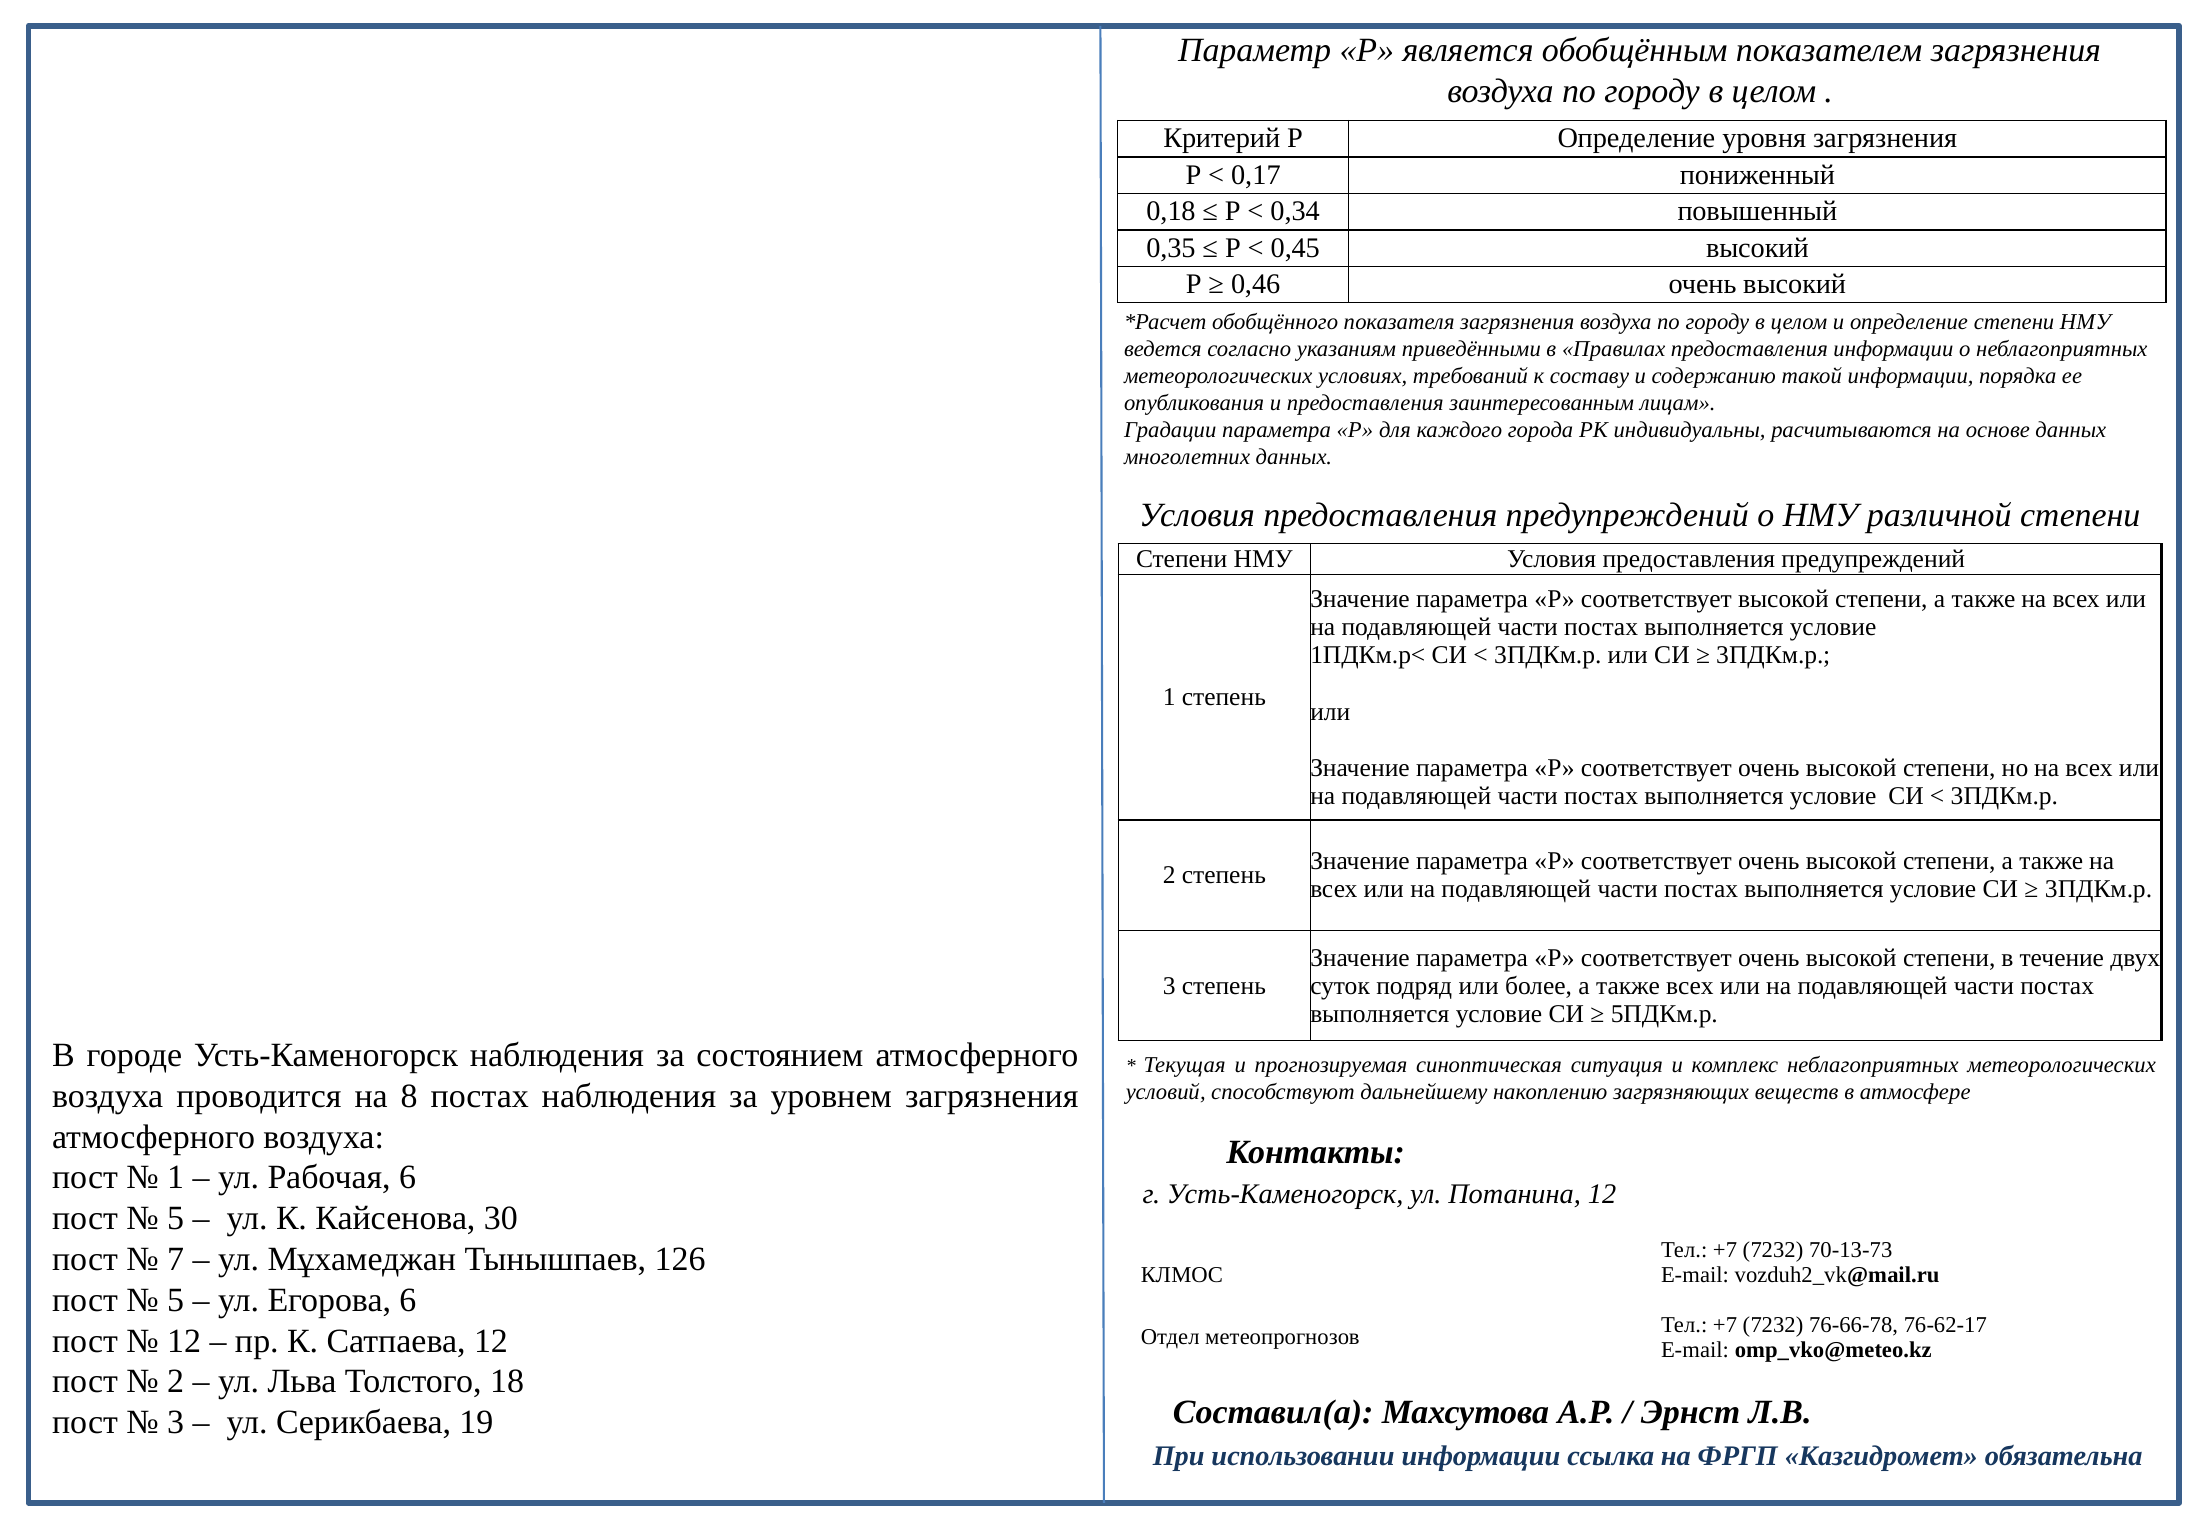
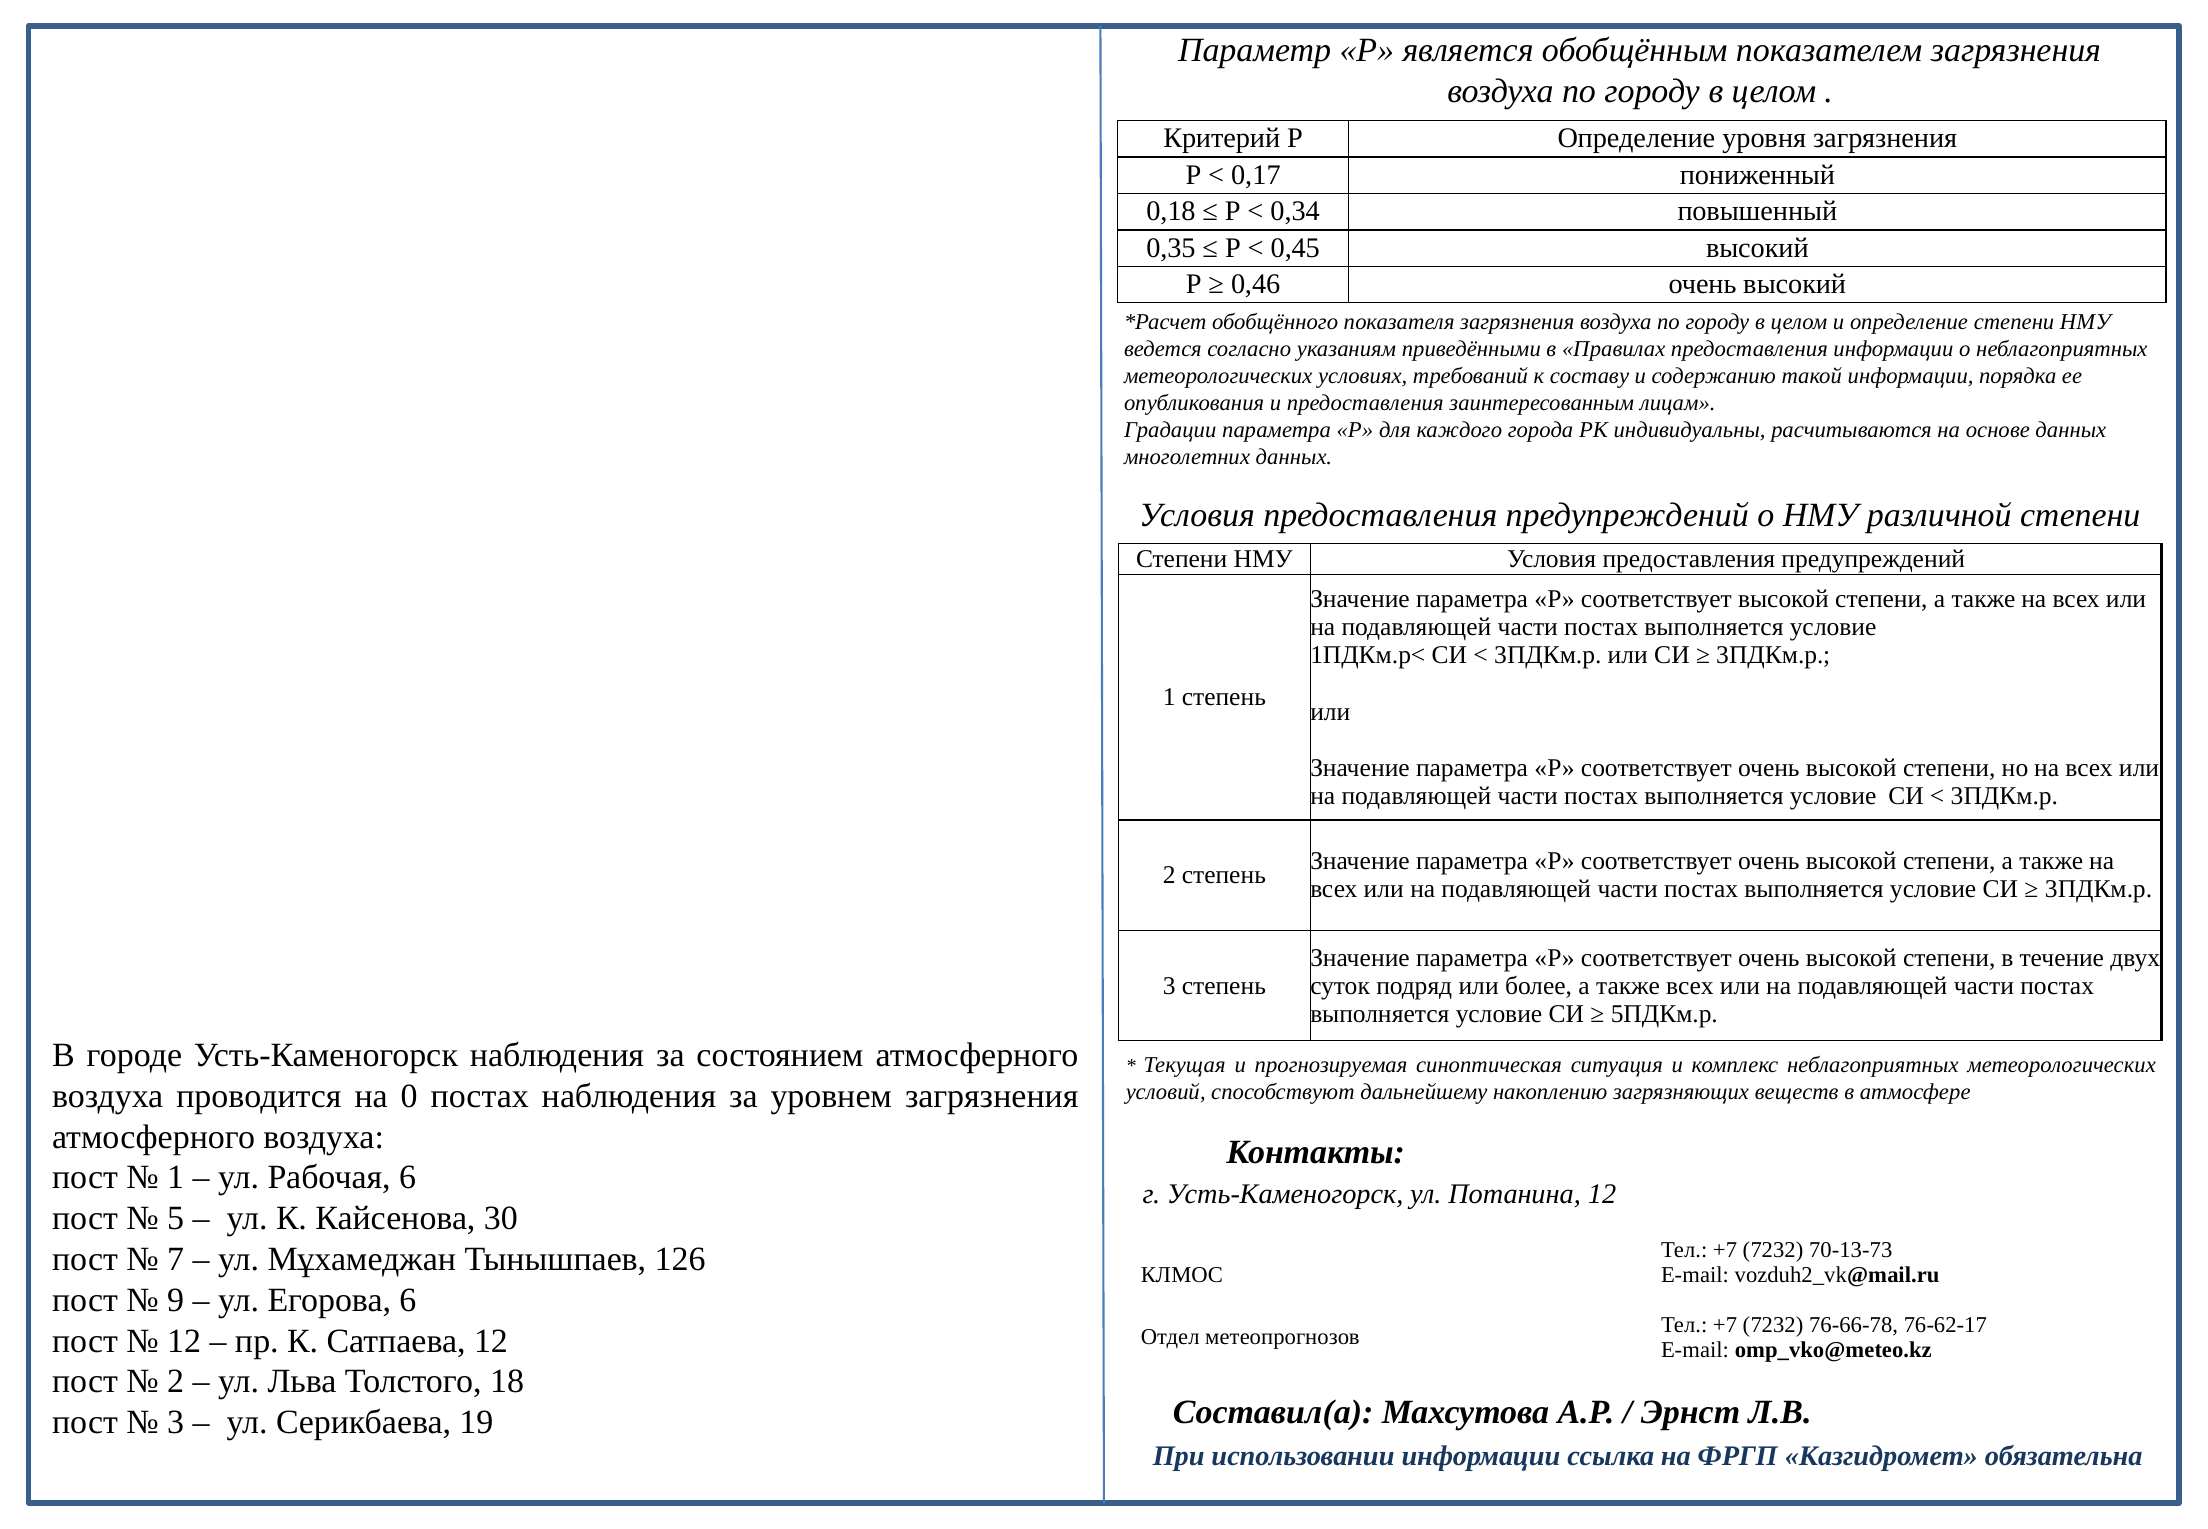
8: 8 -> 0 (409, 1096)
5: 5 -> 9 (176, 1300)
